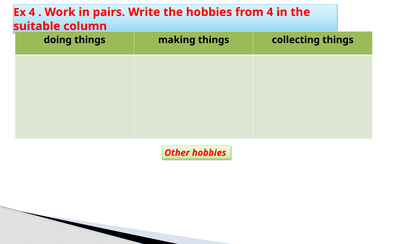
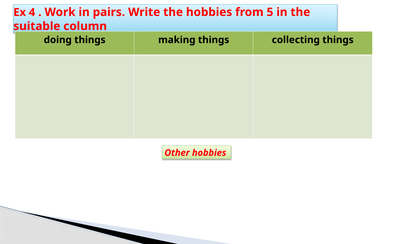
from 4: 4 -> 5 (270, 12)
